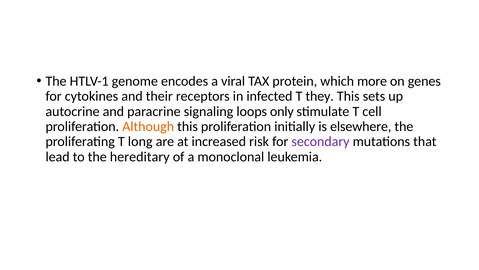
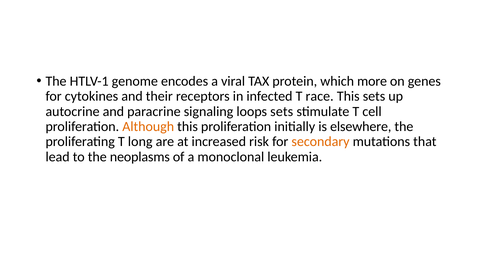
they: they -> race (320, 96)
loops only: only -> sets (282, 111)
secondary colour: purple -> orange (321, 141)
hereditary: hereditary -> neoplasms (140, 156)
